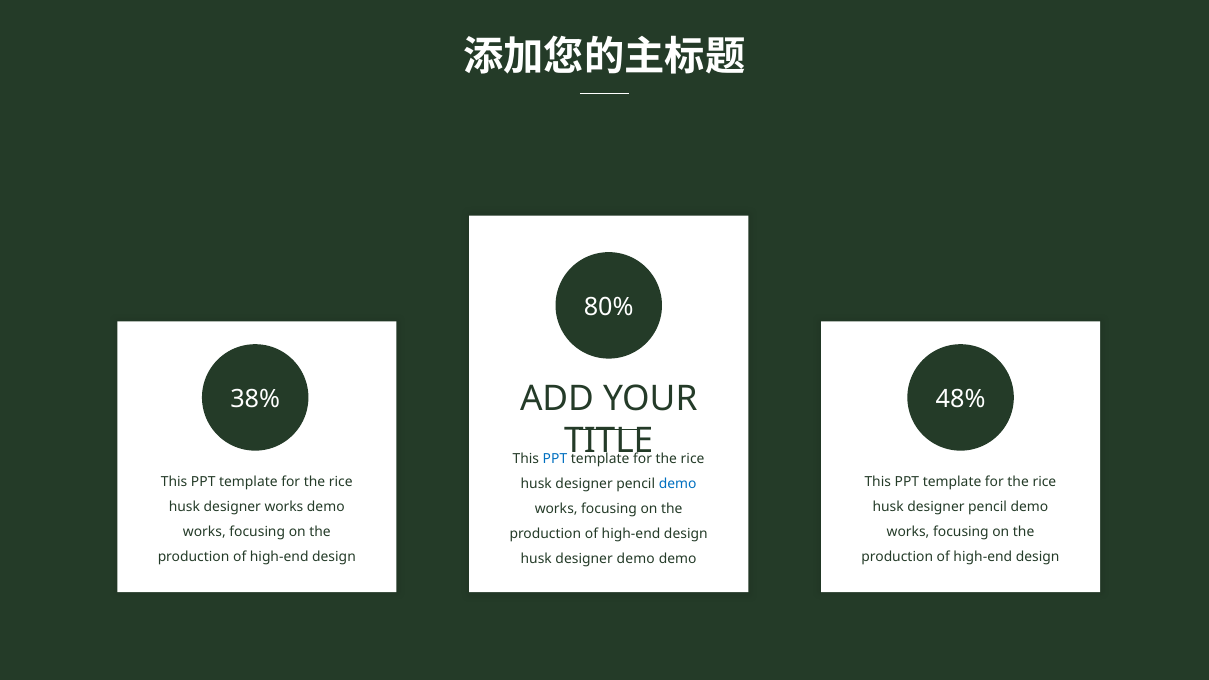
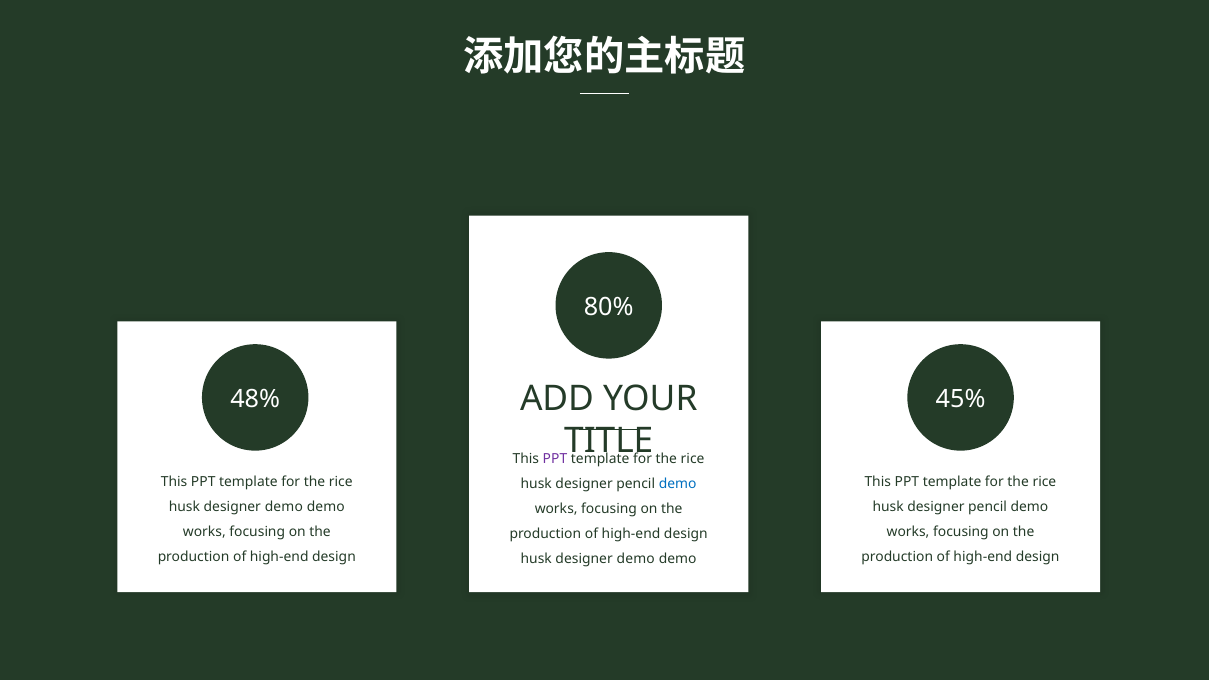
38%: 38% -> 48% (255, 399)
48%: 48% -> 45% (961, 399)
PPT colour: blue -> purple (555, 459)
works: works -> demo (284, 507)
